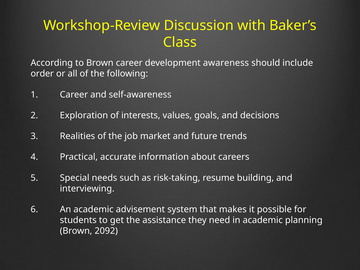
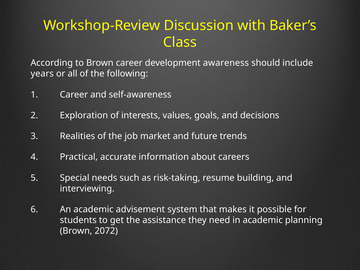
order: order -> years (42, 74)
2092: 2092 -> 2072 (106, 231)
